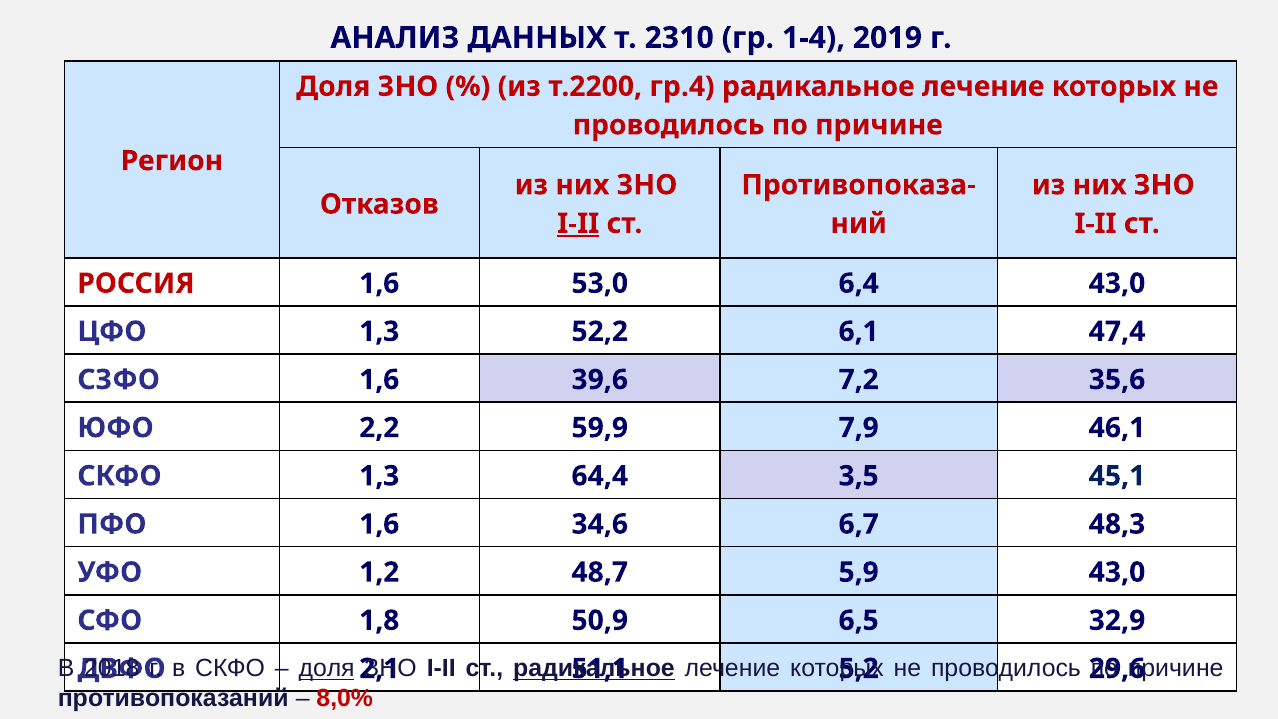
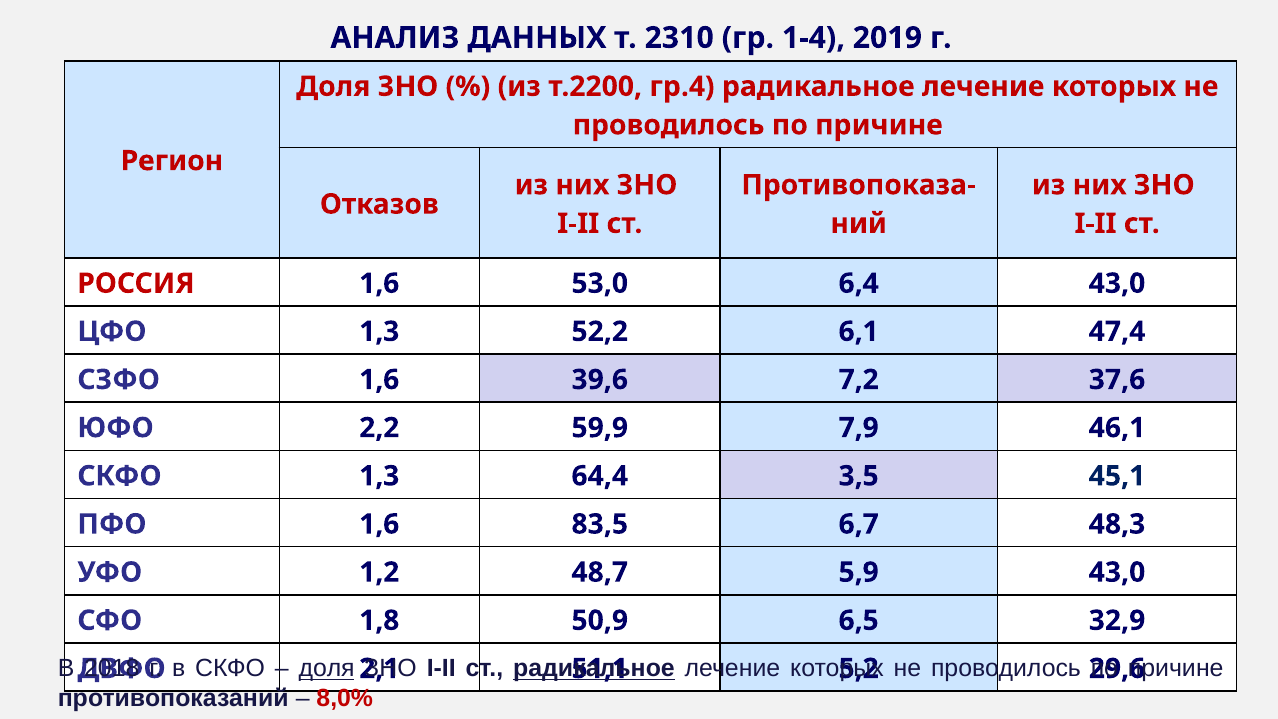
I-II underline: present -> none (578, 223)
35,6: 35,6 -> 37,6 (1117, 380)
34,6: 34,6 -> 83,5 (600, 524)
